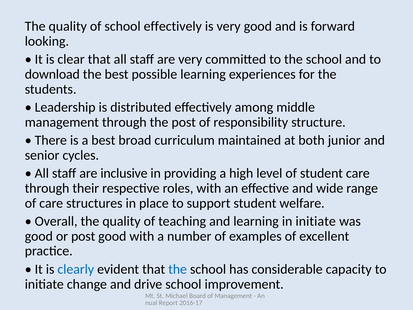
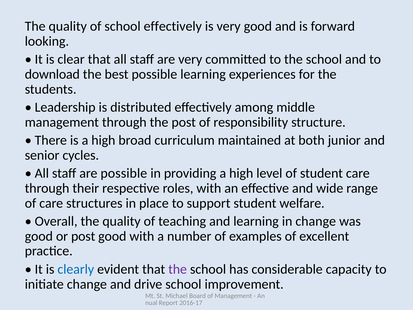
is a best: best -> high (103, 140)
are inclusive: inclusive -> possible (124, 173)
in initiate: initiate -> change (316, 221)
the colour: blue -> purple (178, 269)
